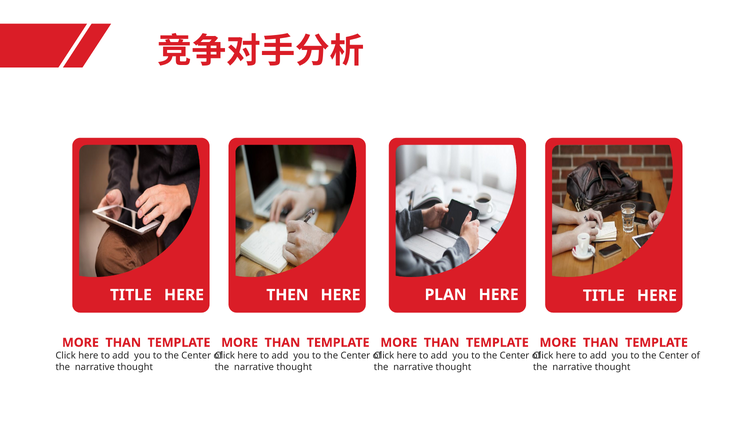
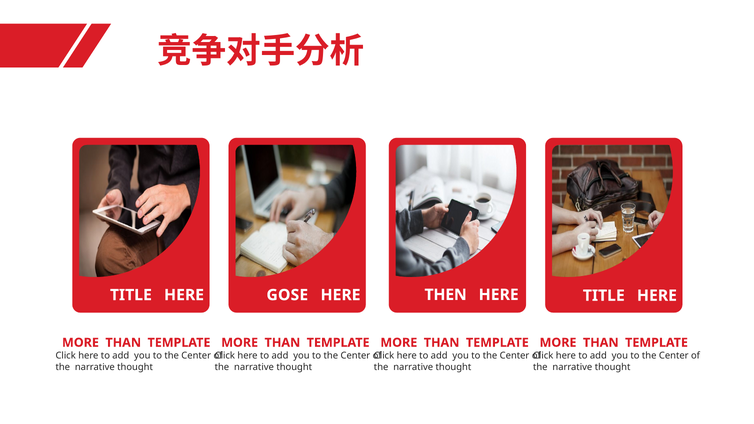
THEN: THEN -> GOSE (287, 295)
PLAN: PLAN -> THEN (446, 295)
